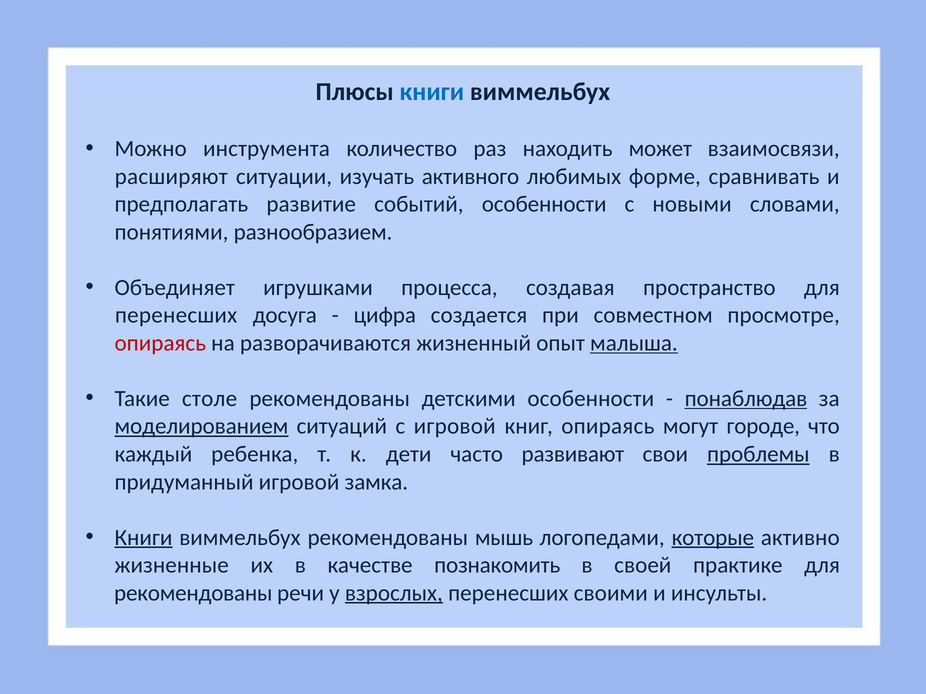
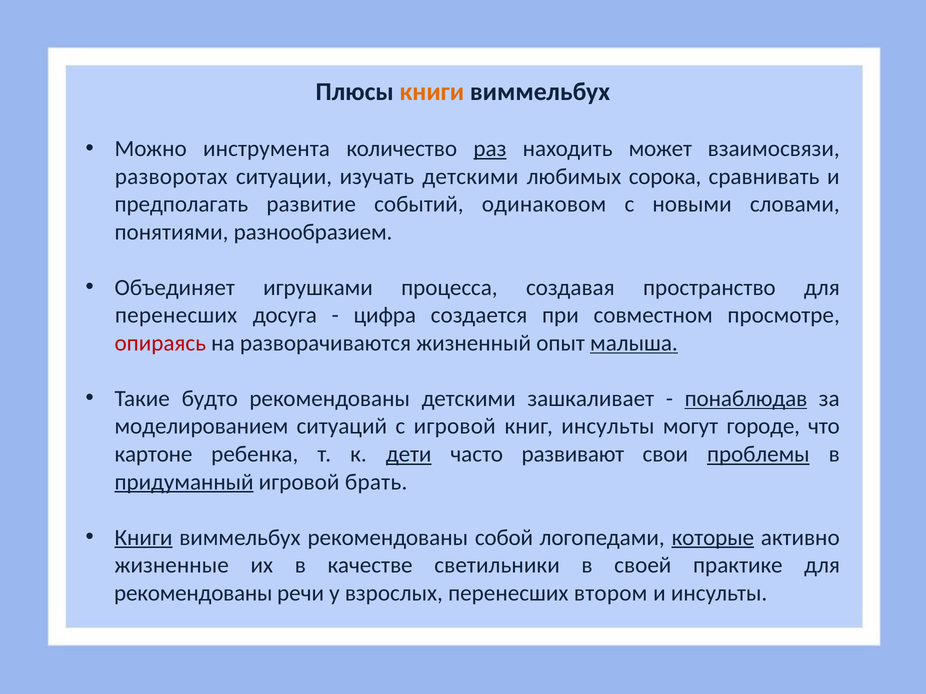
книги colour: blue -> orange (432, 92)
раз underline: none -> present (490, 149)
расширяют: расширяют -> разворотах (171, 177)
изучать активного: активного -> детскими (470, 177)
форме: форме -> сорока (665, 177)
событий особенности: особенности -> одинаковом (544, 204)
столе: столе -> будто (210, 399)
детскими особенности: особенности -> зашкаливает (591, 399)
моделированием underline: present -> none (201, 427)
книг опираясь: опираясь -> инсульты (608, 427)
каждый: каждый -> картоне (153, 454)
дети underline: none -> present (409, 454)
придуманный underline: none -> present (184, 482)
замка: замка -> брать (376, 482)
мышь: мышь -> собой (504, 538)
познакомить: познакомить -> светильники (497, 566)
взрослых underline: present -> none (394, 593)
своими: своими -> втором (611, 593)
